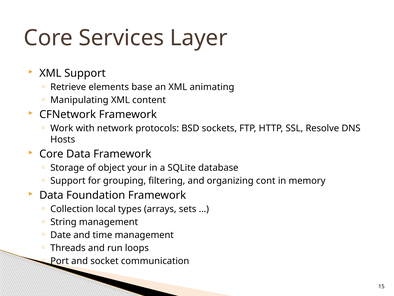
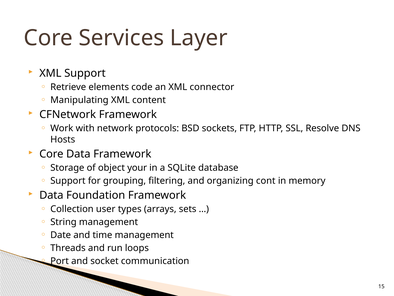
base: base -> code (142, 87)
animating: animating -> connector (212, 87)
local: local -> user (106, 209)
